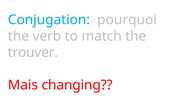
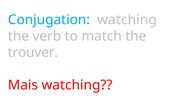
Conjugation pourquoi: pourquoi -> watching (127, 20)
Mais changing: changing -> watching (77, 85)
